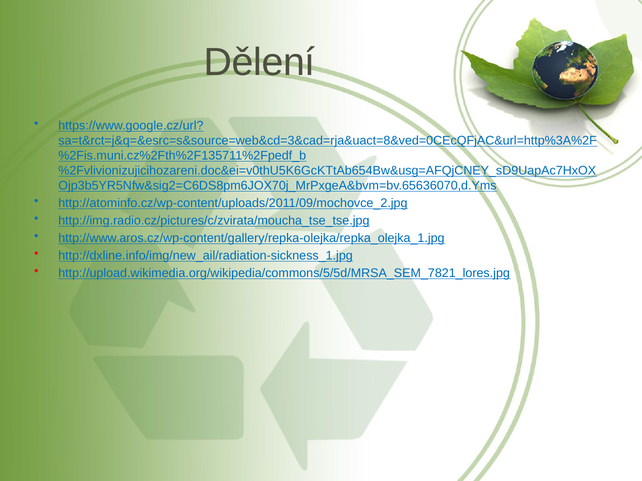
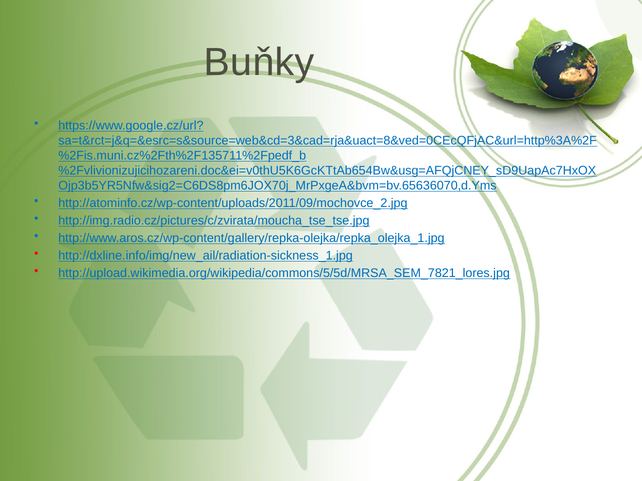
Dělení: Dělení -> Buňky (259, 62)
